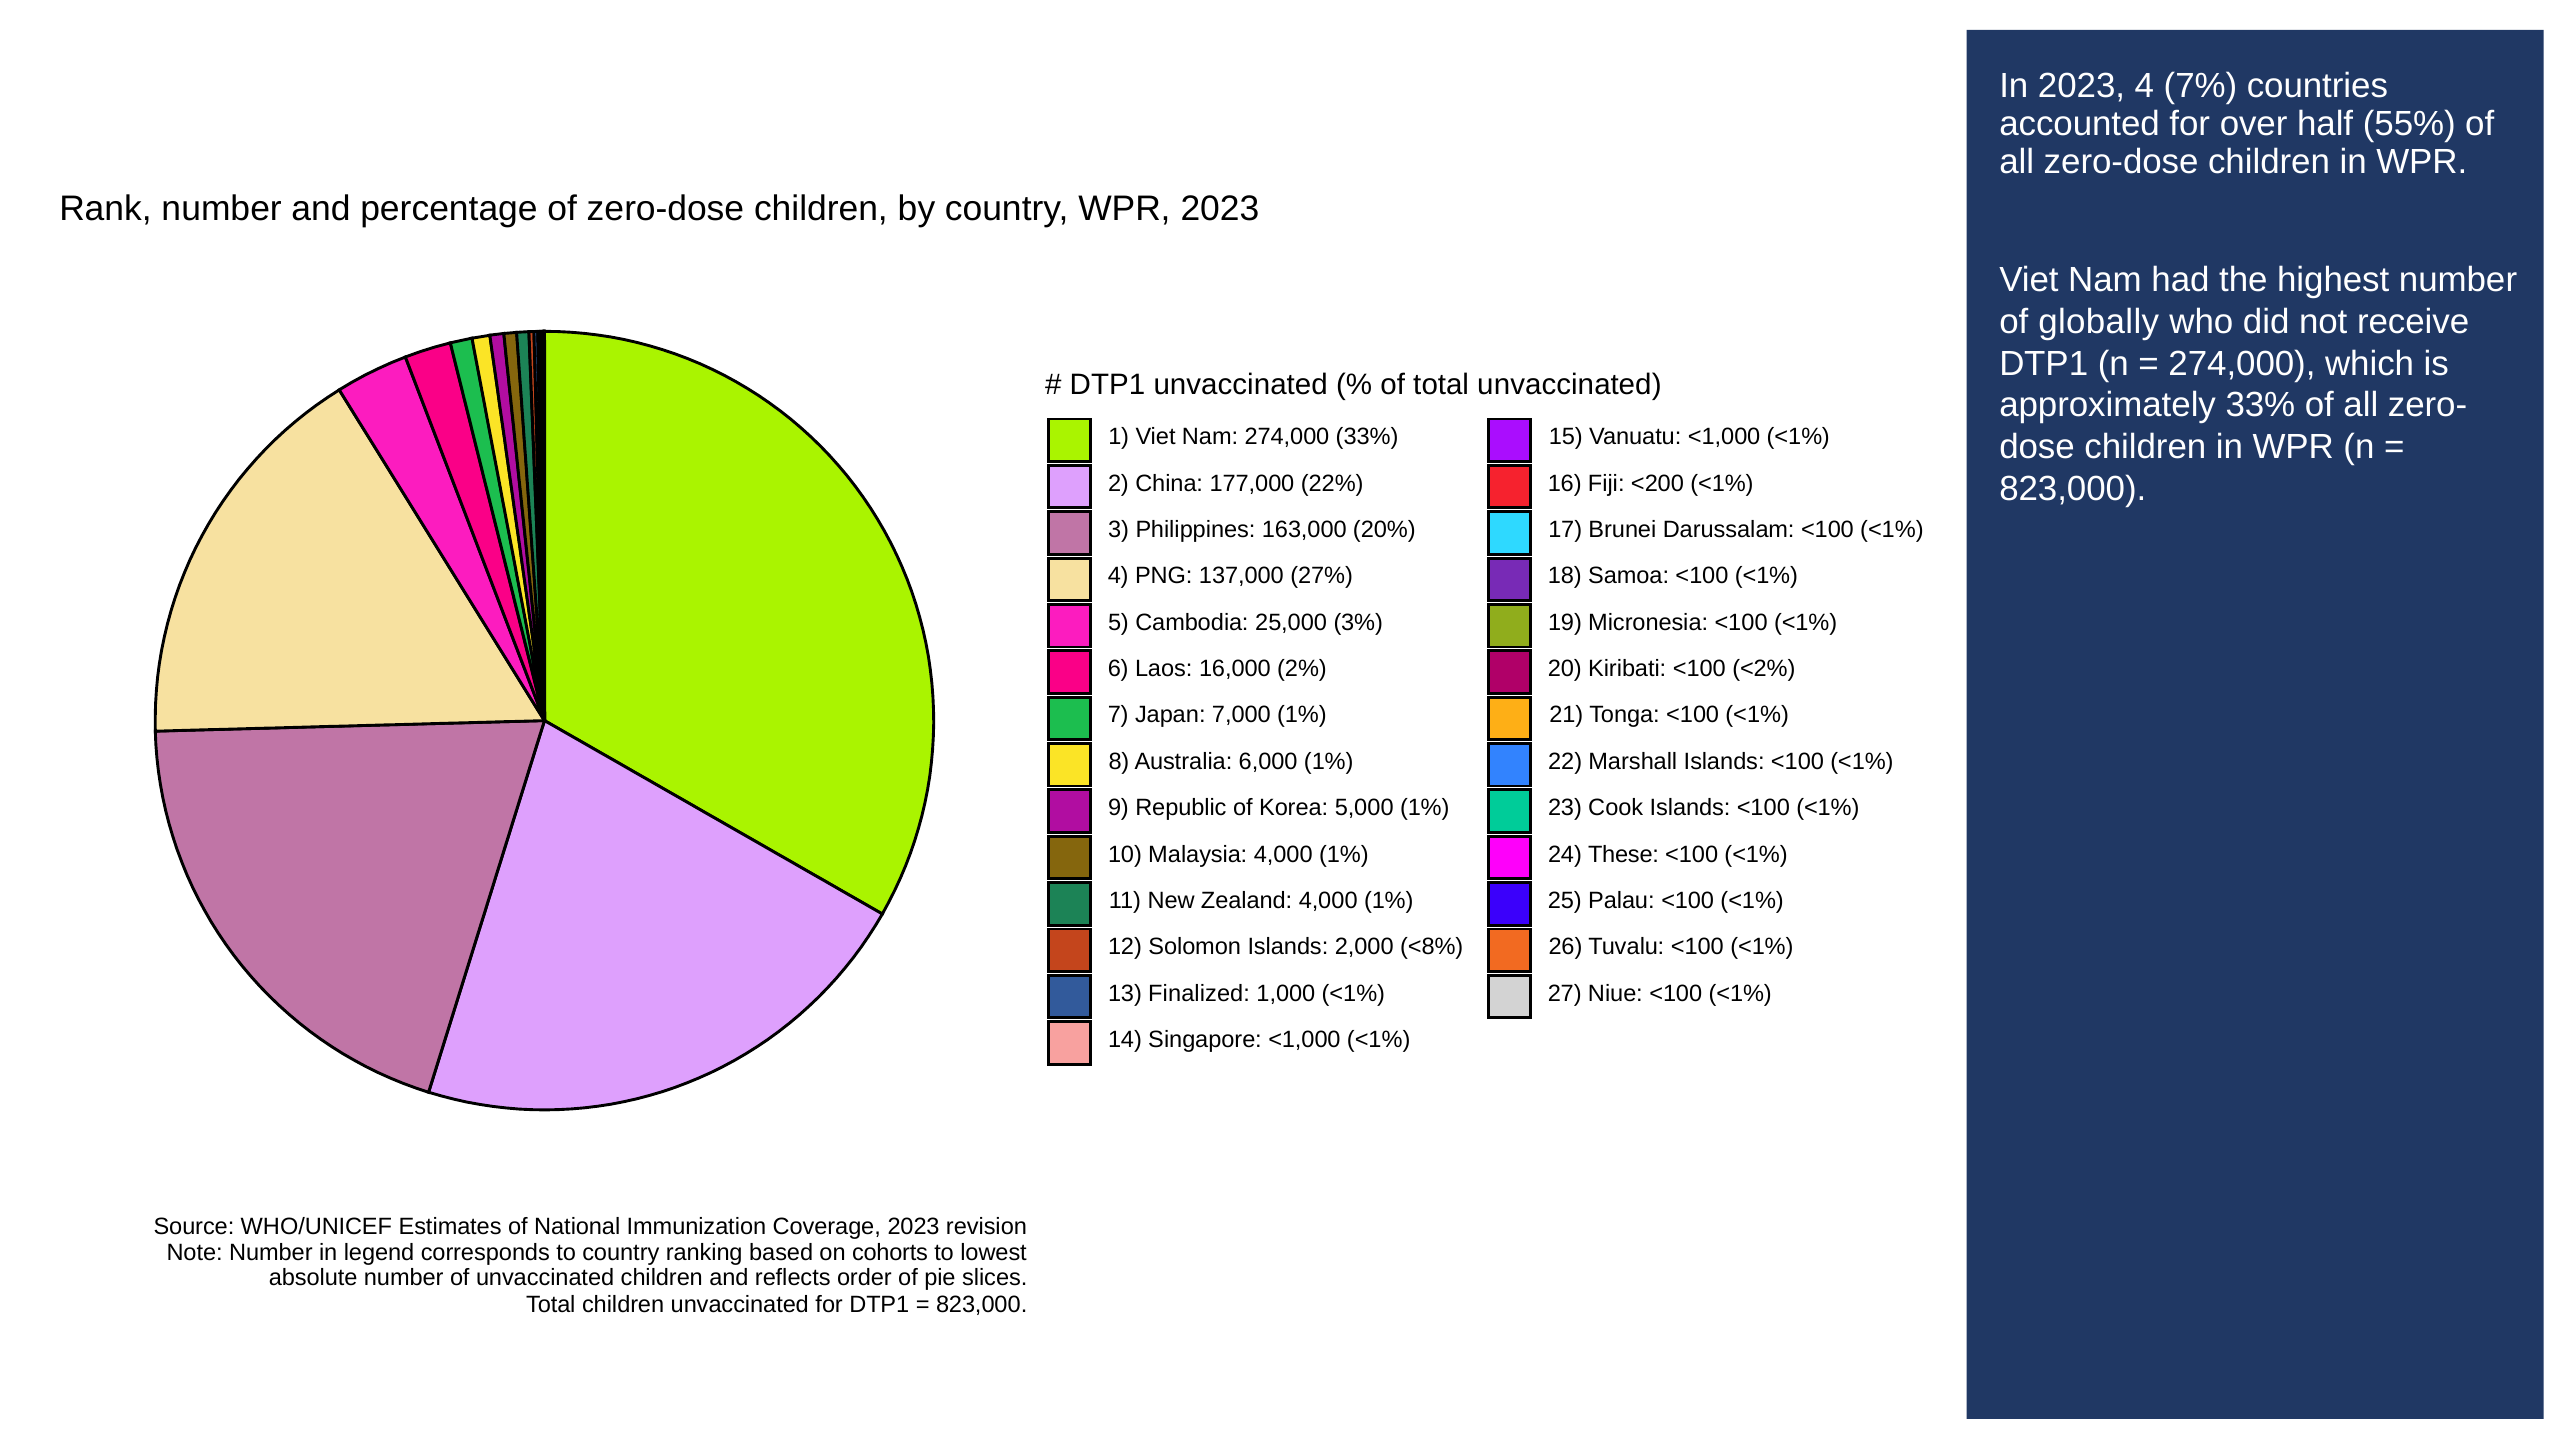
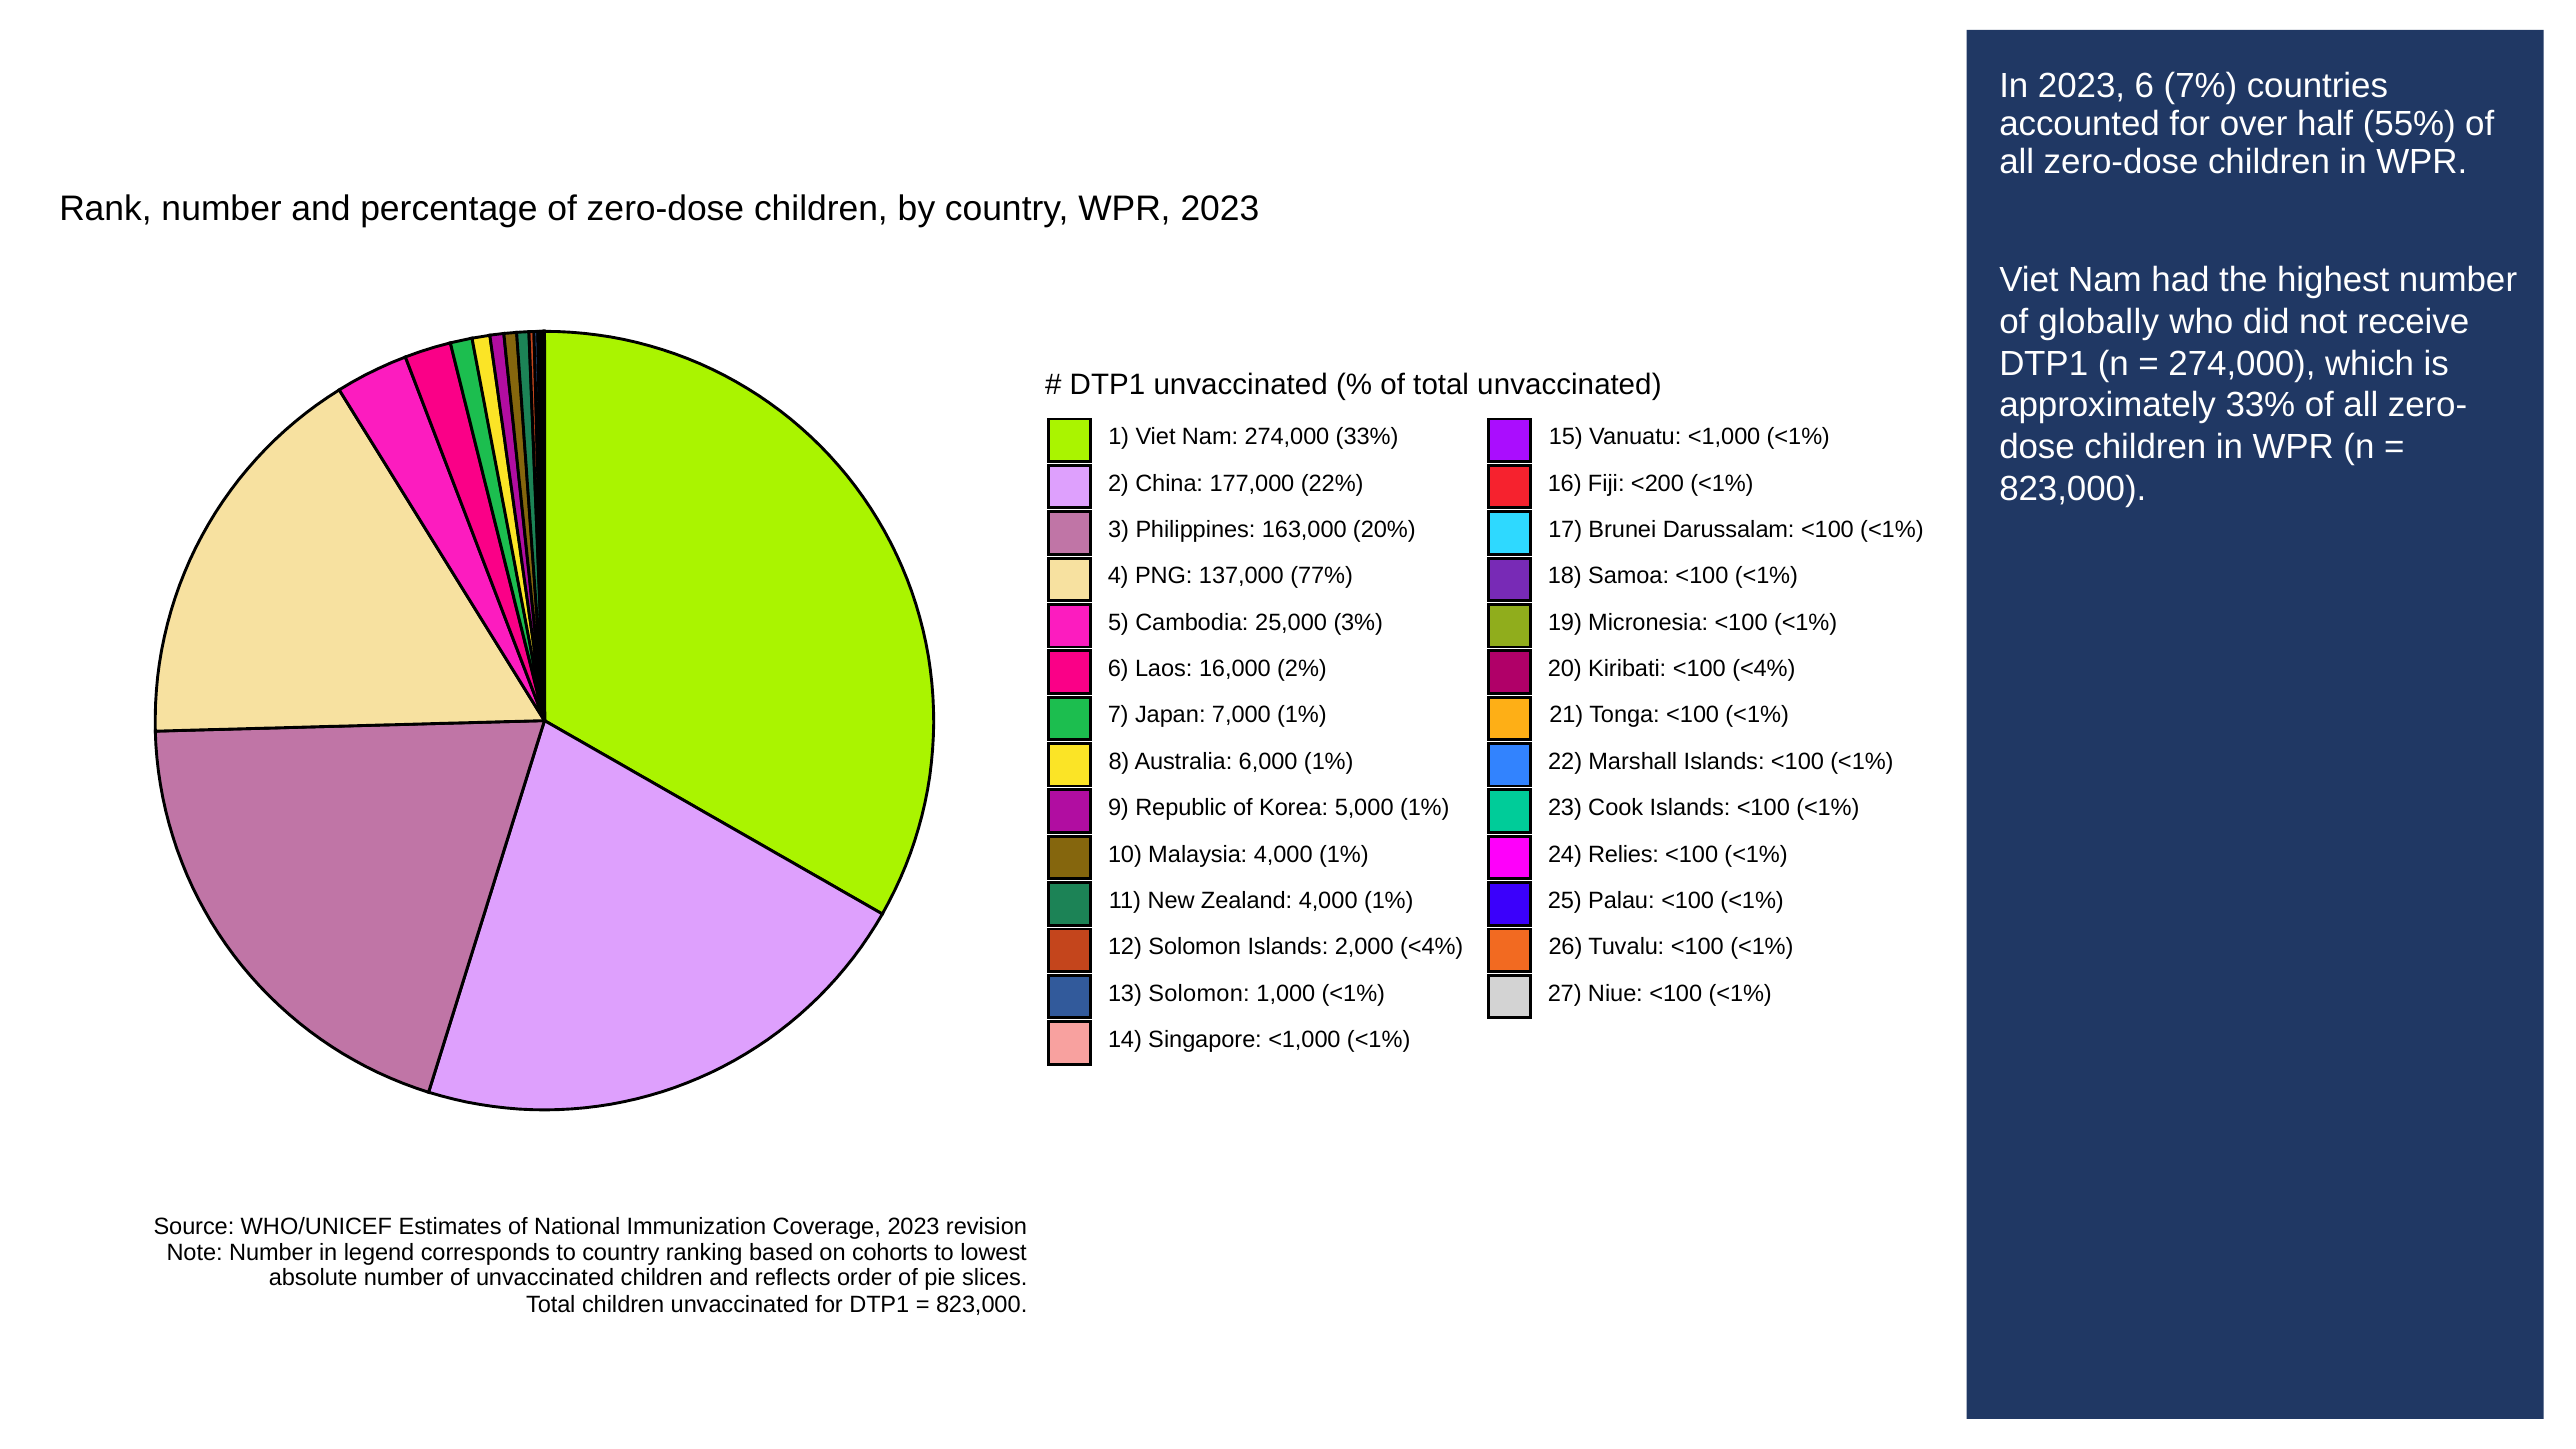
2023 4: 4 -> 6 (2144, 86)
27%: 27% -> 77% (1322, 576)
<100 <2%: <2% -> <4% (1764, 669)
These: These -> Relies (1624, 854)
2,000 <8%: <8% -> <4% (1432, 947)
13 Finalized: Finalized -> Solomon (1199, 993)
